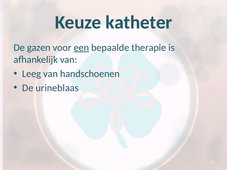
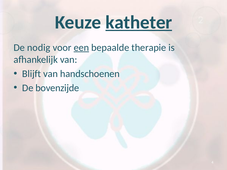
katheter underline: none -> present (139, 22)
gazen: gazen -> nodig (39, 48)
Leeg: Leeg -> Blijft (32, 74)
urineblaas: urineblaas -> bovenzijde (57, 88)
